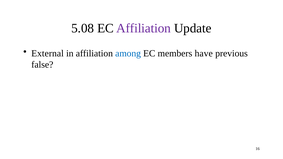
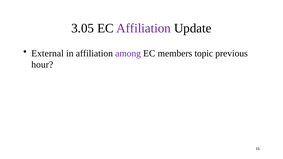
5.08: 5.08 -> 3.05 (83, 28)
among colour: blue -> purple (128, 53)
have: have -> topic (204, 53)
false: false -> hour (42, 65)
